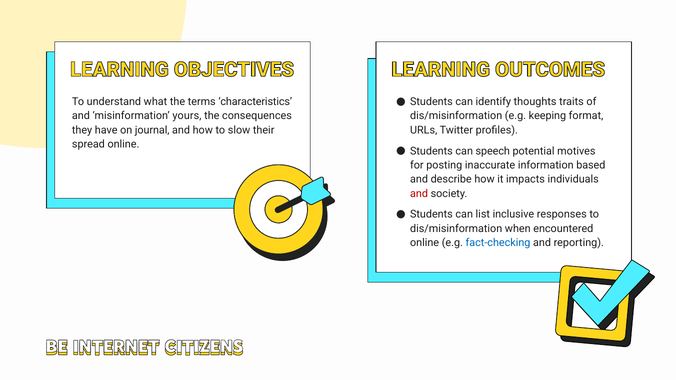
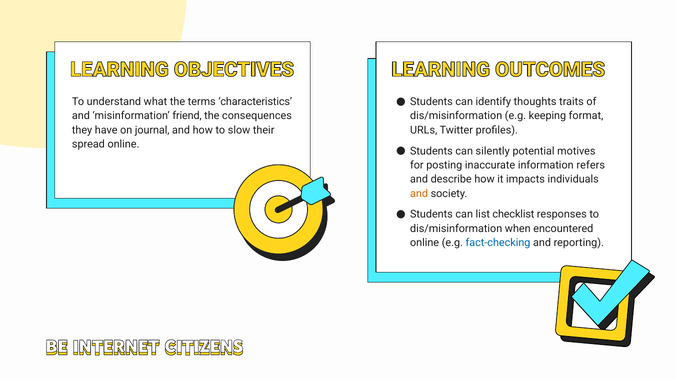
yours: yours -> friend (187, 116)
speech: speech -> silently (493, 151)
based: based -> refers (591, 165)
and colour: red -> orange (419, 194)
inclusive: inclusive -> checklist (513, 215)
